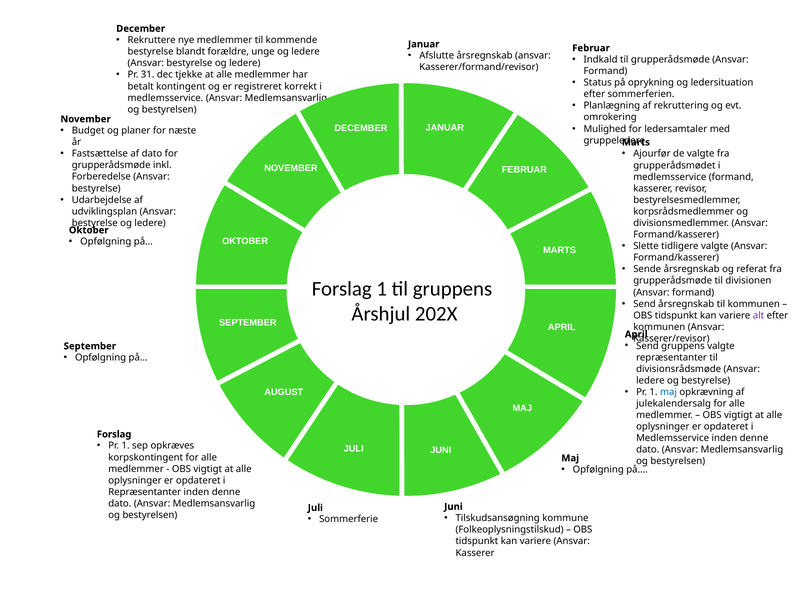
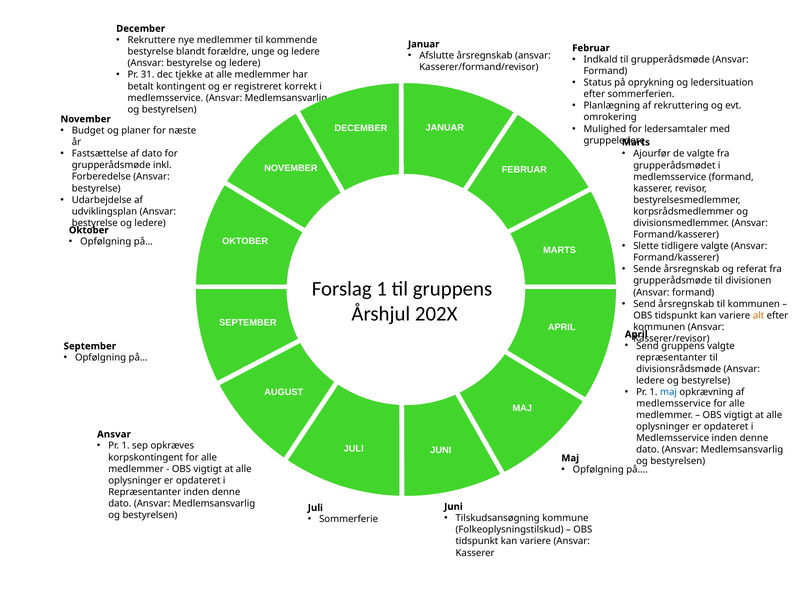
alt colour: purple -> orange (759, 315)
julekalendersalg: julekalendersalg -> medlemsservice (674, 404)
Forslag: Forslag -> Ansvar (114, 434)
